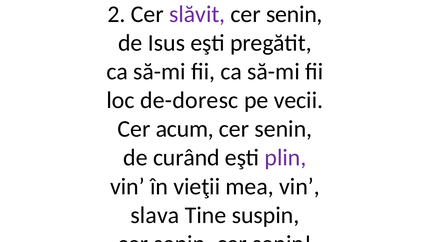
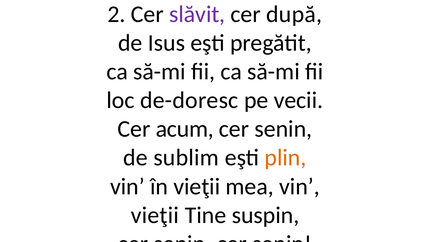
senin: senin -> după (294, 14)
curând: curând -> sublim (186, 158)
plin colour: purple -> orange (285, 158)
slava: slava -> vieţii (155, 215)
